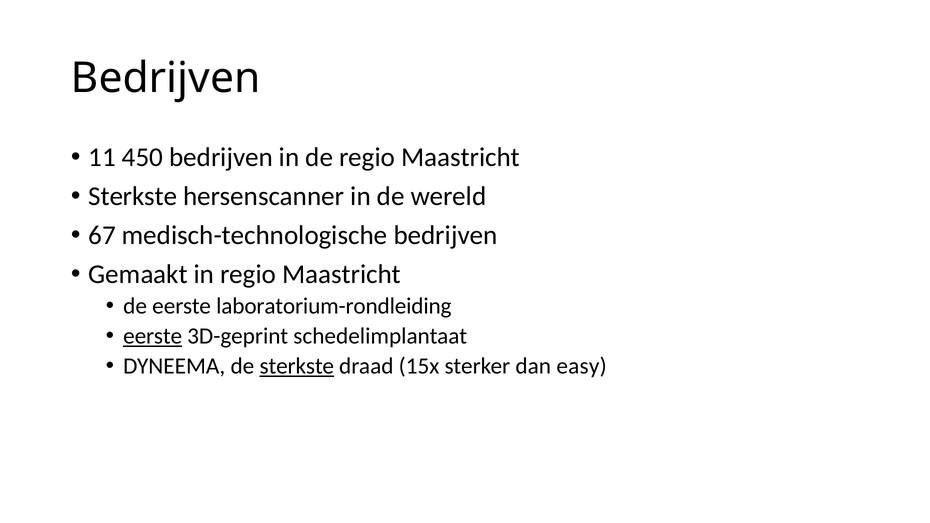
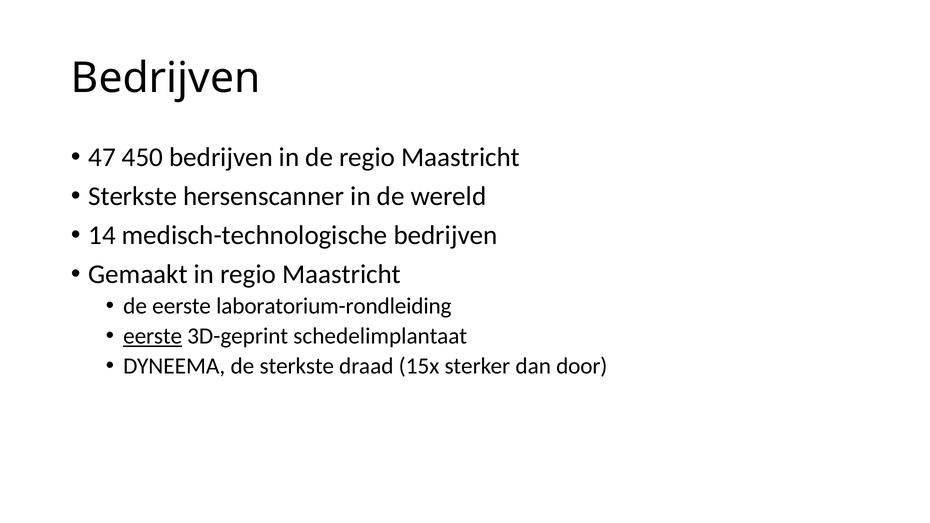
11: 11 -> 47 (102, 157)
67: 67 -> 14 (102, 235)
sterkste underline: present -> none (297, 366)
easy: easy -> door (582, 366)
